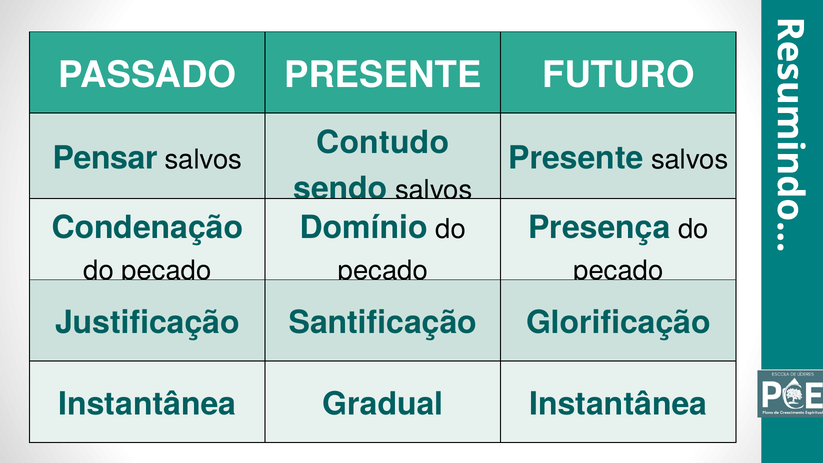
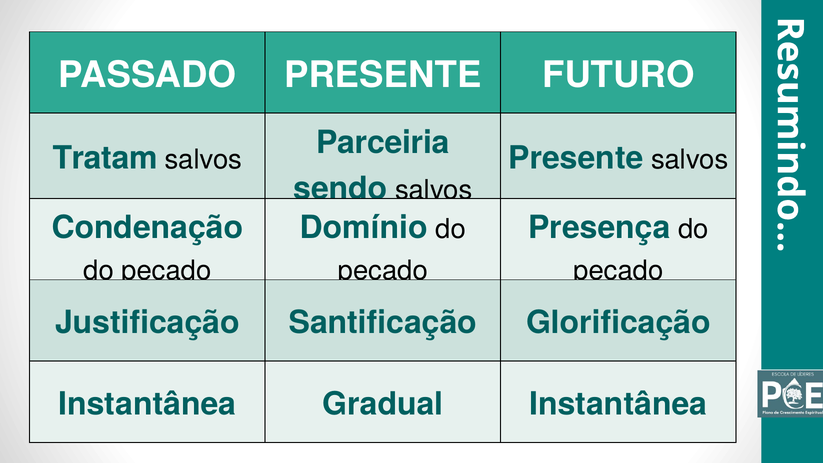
Pensar: Pensar -> Tratam (105, 158)
Contudo: Contudo -> Parceiria (383, 143)
